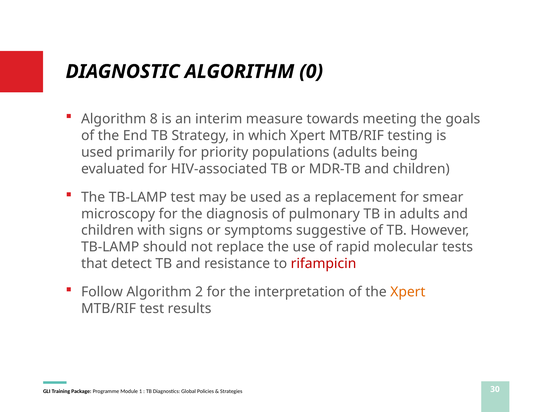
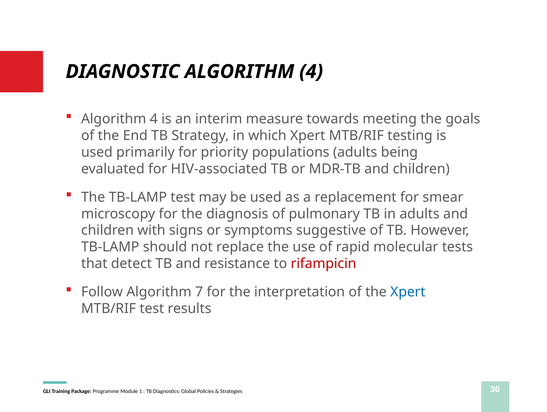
DIAGNOSTIC ALGORITHM 0: 0 -> 4 (311, 72)
8: 8 -> 4 (154, 119)
2: 2 -> 7 (199, 292)
Xpert colour: orange -> blue (408, 292)
